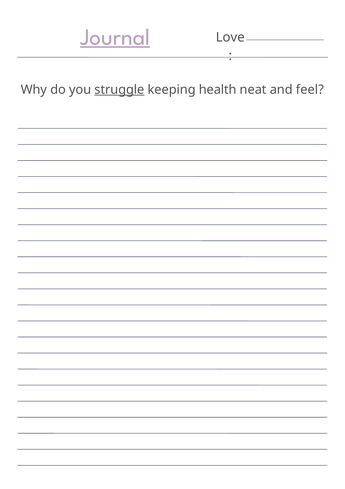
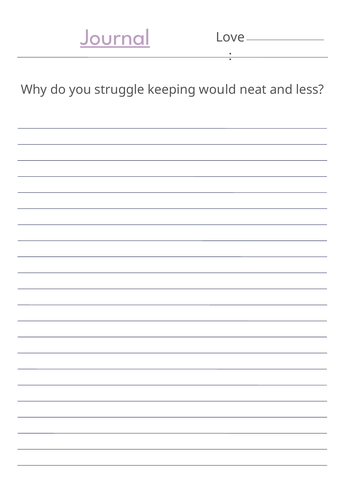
struggle underline: present -> none (119, 90)
health: health -> would (218, 90)
feel: feel -> less (310, 90)
